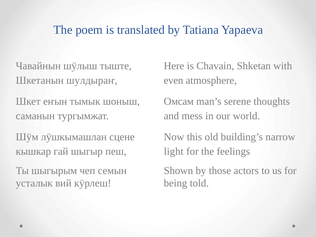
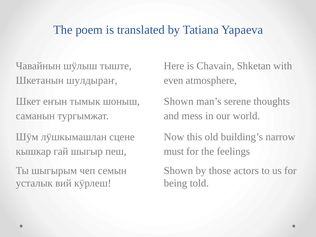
Омсам: Омсам -> Shown (179, 101)
light: light -> must (174, 151)
